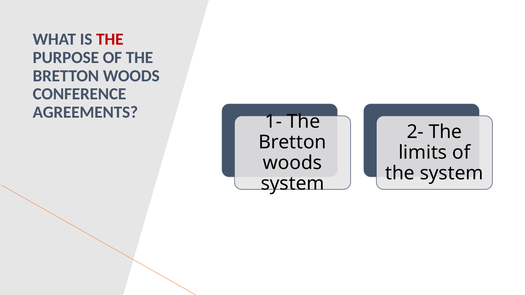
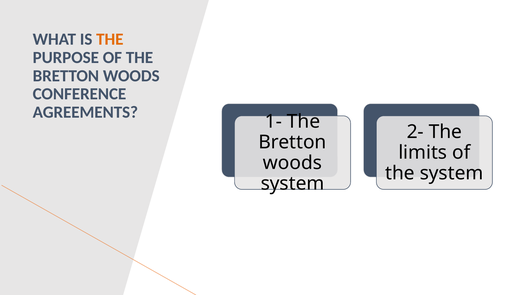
THE colour: red -> orange (110, 39)
